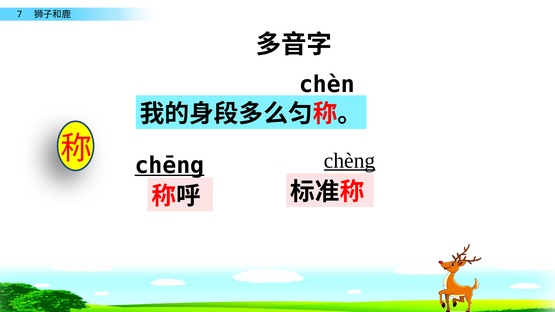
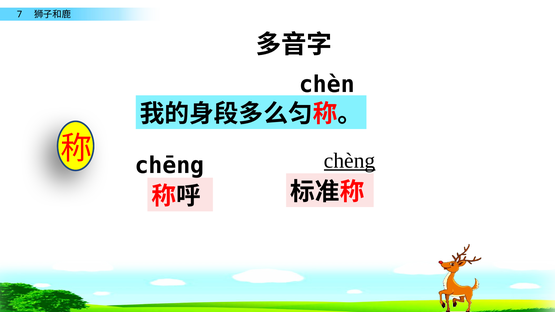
chēng underline: present -> none (169, 166)
